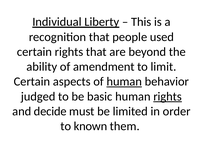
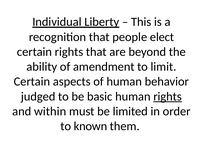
used: used -> elect (162, 37)
human underline: present -> none (124, 82)
decide: decide -> within (50, 111)
